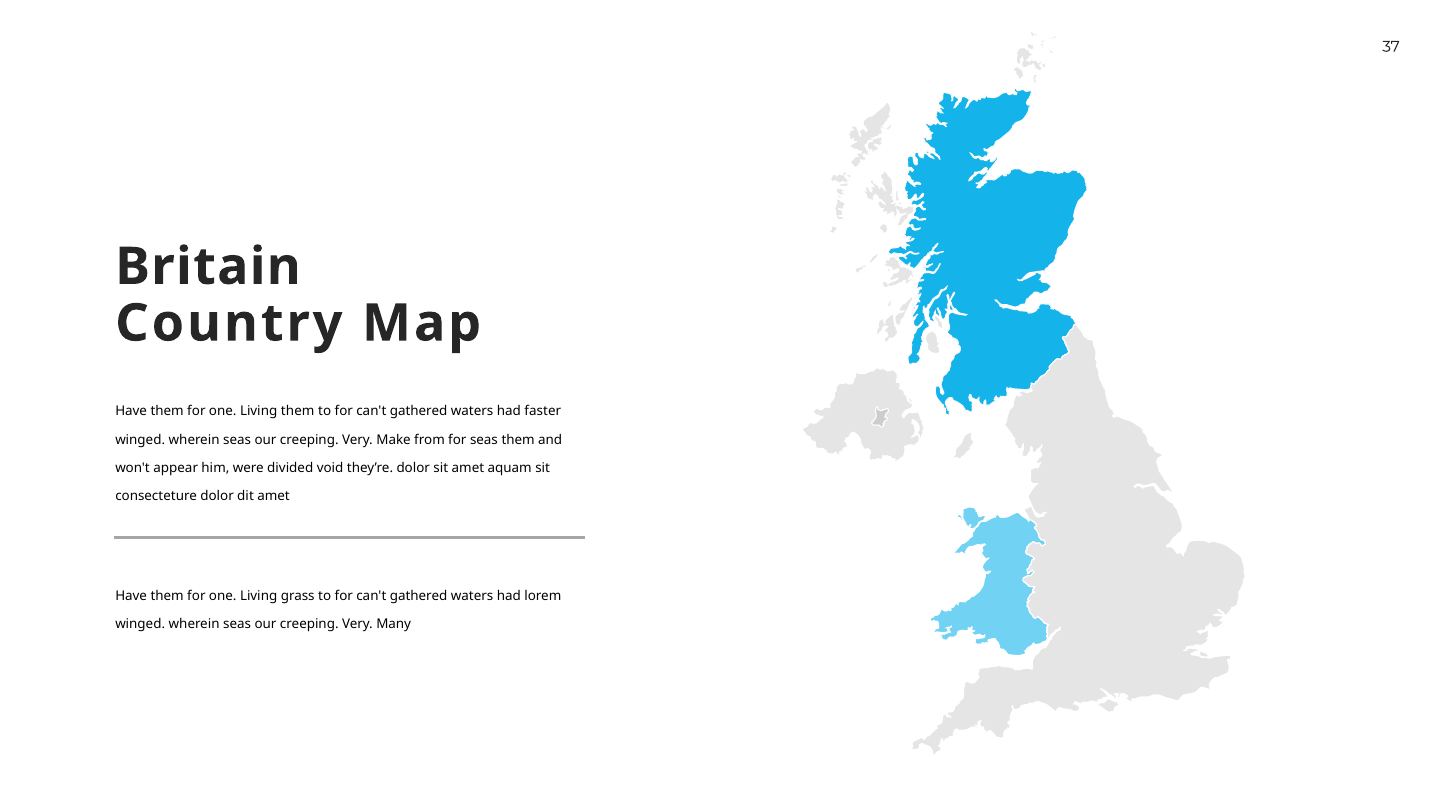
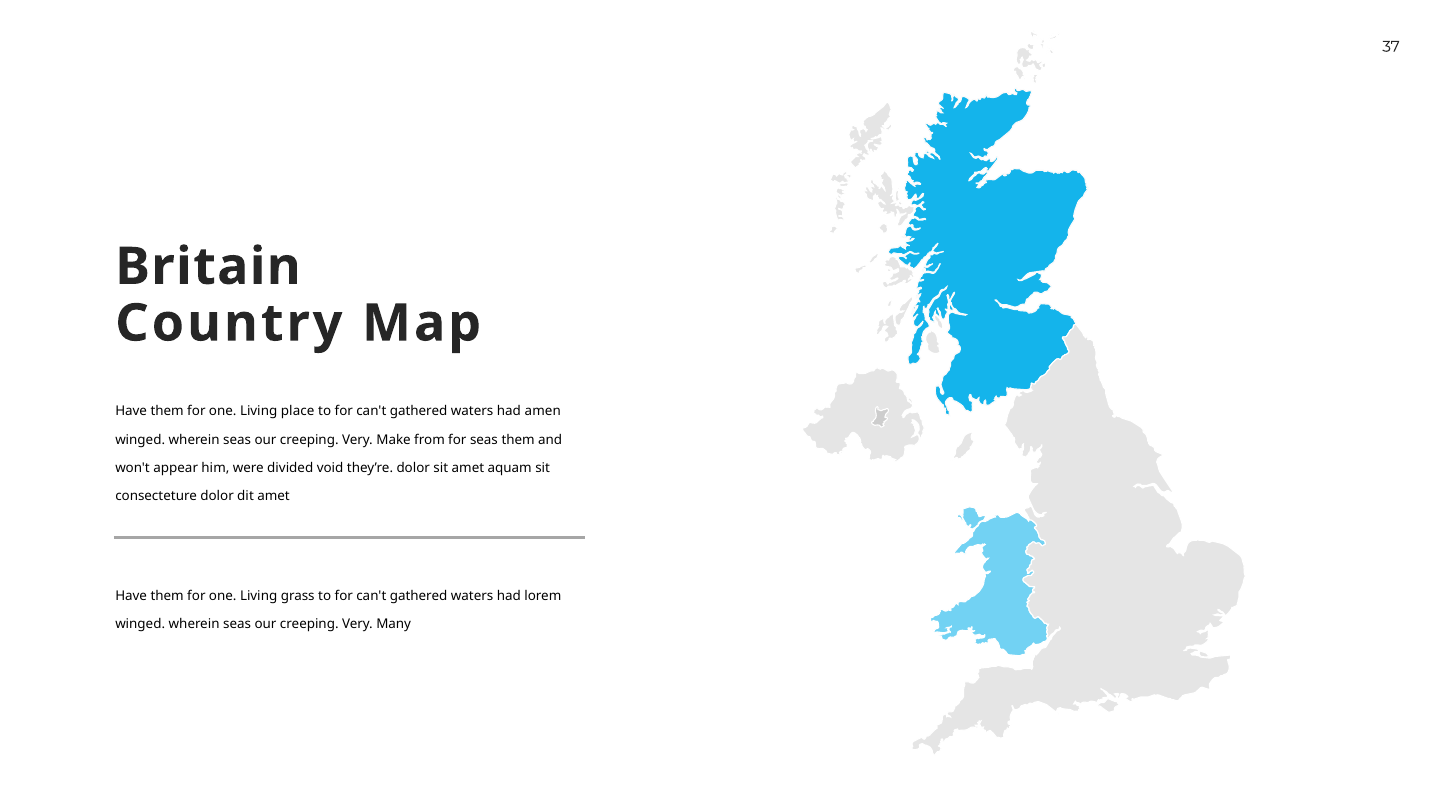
Living them: them -> place (298, 411)
faster: faster -> amen (543, 411)
